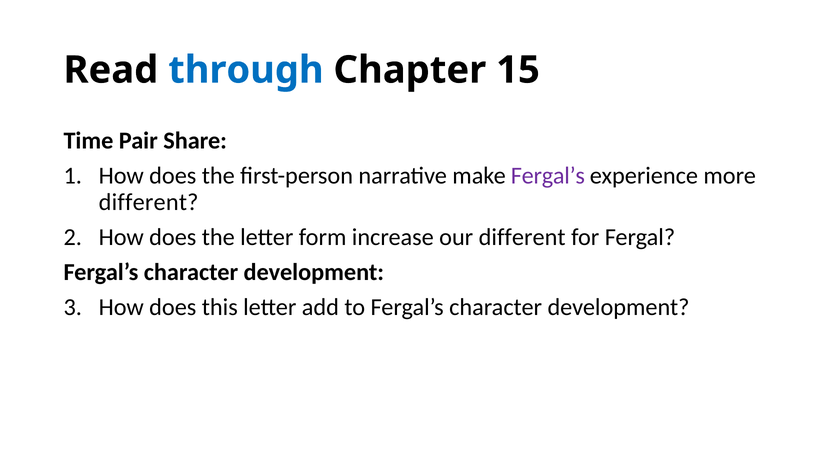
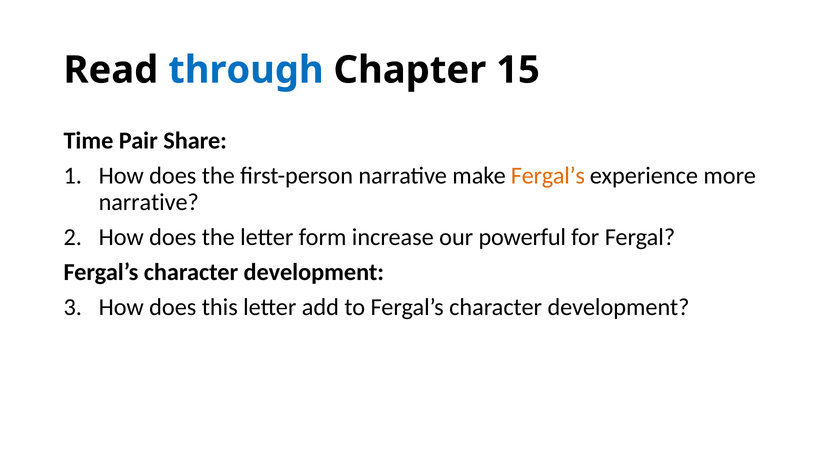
Fergal’s colour: purple -> orange (548, 176)
different: different -> narrative (149, 202)
our different: different -> powerful (522, 237)
